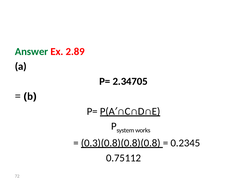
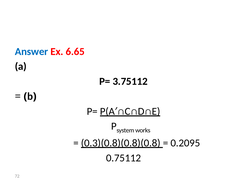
Answer colour: green -> blue (31, 52)
2.89: 2.89 -> 6.65 (75, 52)
2.34705: 2.34705 -> 3.75112 (130, 82)
0.2345: 0.2345 -> 0.2095 (185, 143)
